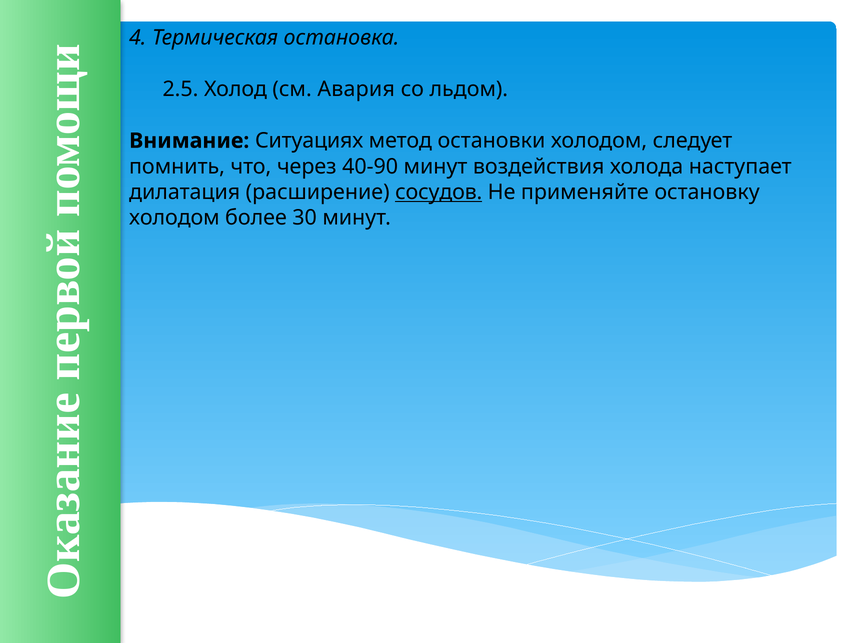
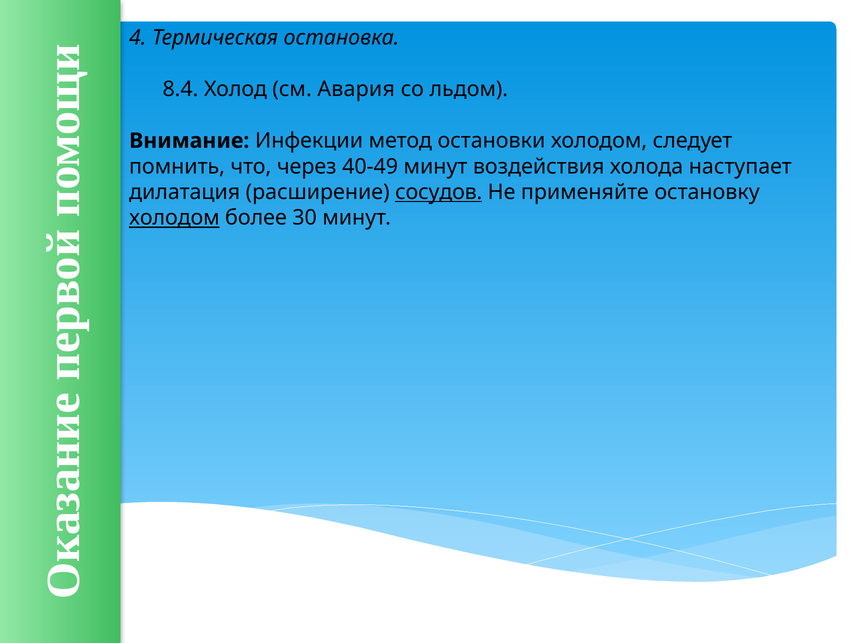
2.5: 2.5 -> 8.4 (180, 89)
Ситуациях: Ситуациях -> Инфекции (309, 141)
40-90: 40-90 -> 40-49 (370, 166)
холодом underline: none -> present (174, 218)
